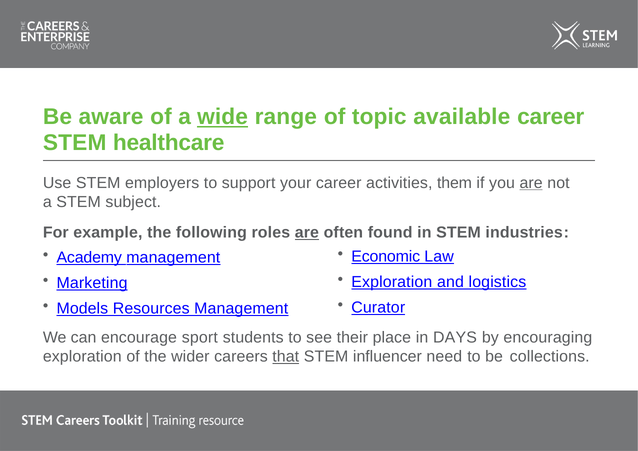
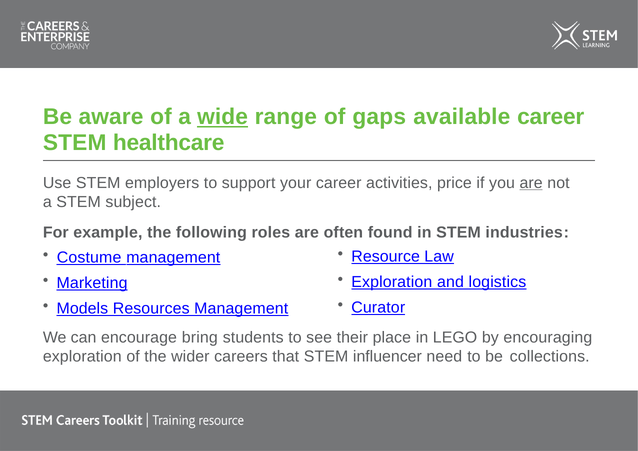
topic: topic -> gaps (379, 117)
them: them -> price (454, 183)
are underline: present -> none (307, 233)
Economic: Economic -> Resource (386, 257)
Academy: Academy -> Costume (89, 258)
sport: sport -> bring (200, 338)
DAYS: DAYS -> LEGO (455, 338)
that underline: present -> none (286, 357)
